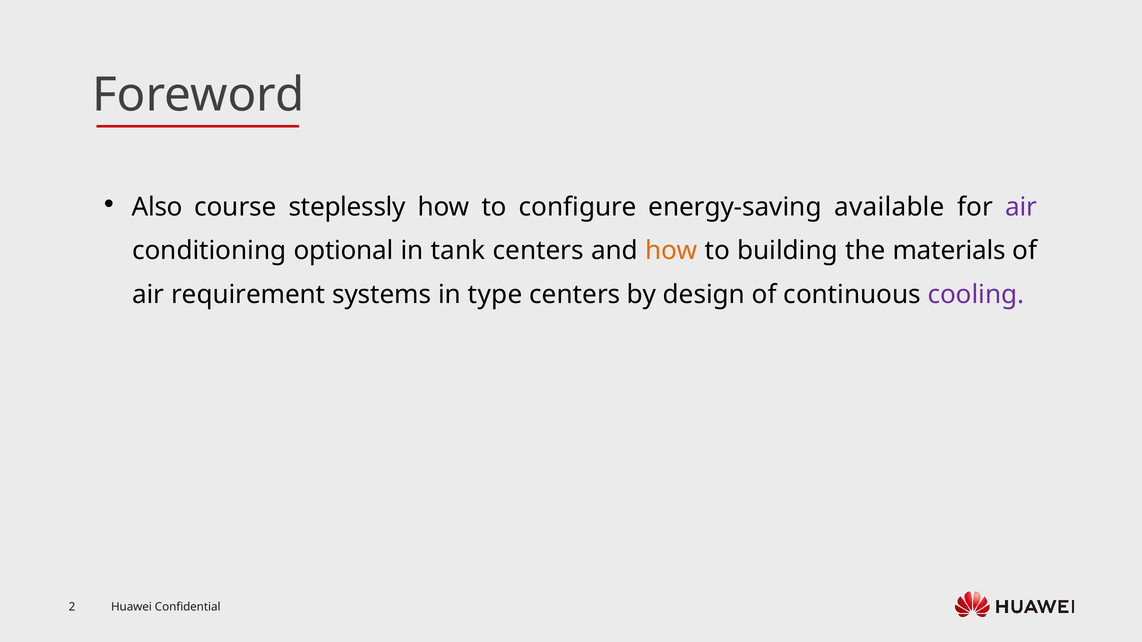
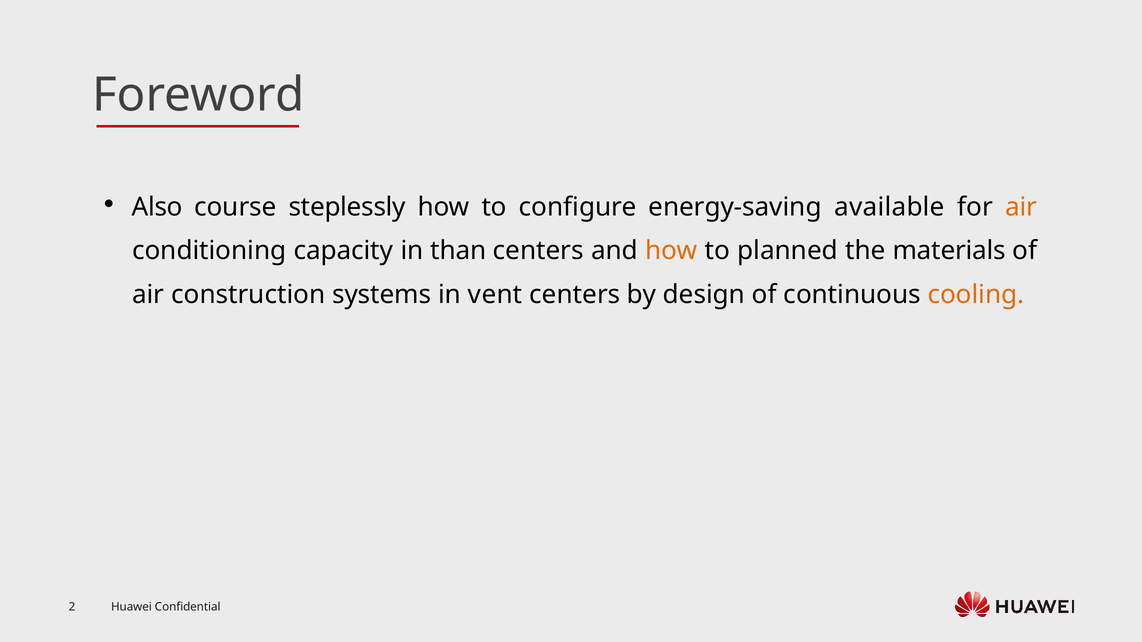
air colour: purple -> orange (1021, 207)
optional: optional -> capacity (343, 251)
tank: tank -> than (458, 251)
building: building -> planned (788, 251)
requirement: requirement -> construction (248, 295)
type: type -> vent (495, 295)
cooling colour: purple -> orange (976, 295)
